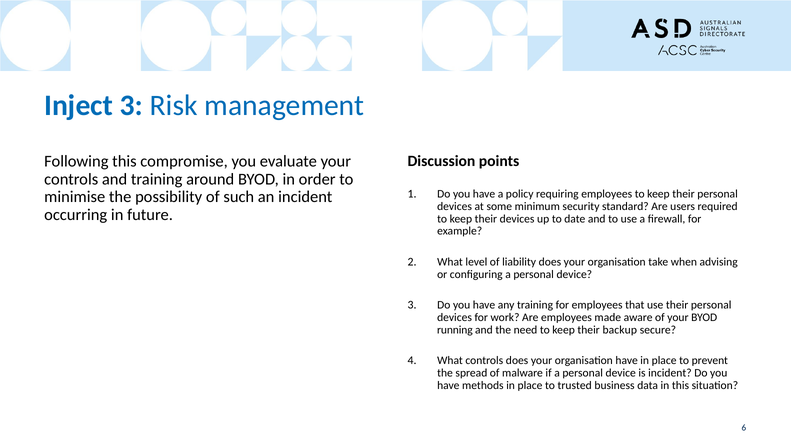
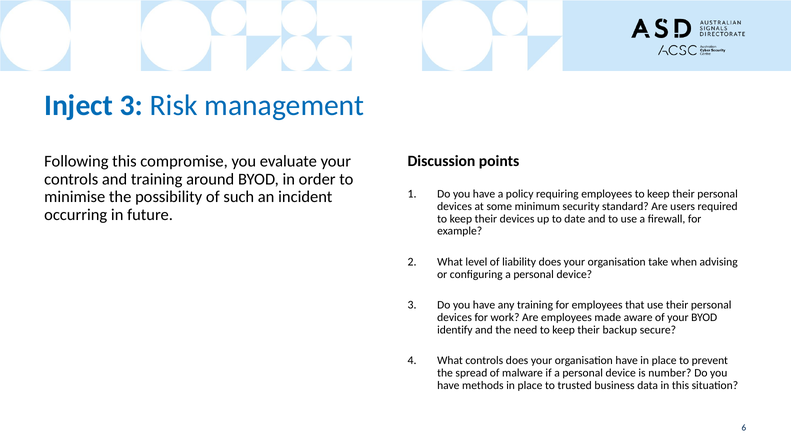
running: running -> identify (455, 330)
is incident: incident -> number (670, 373)
